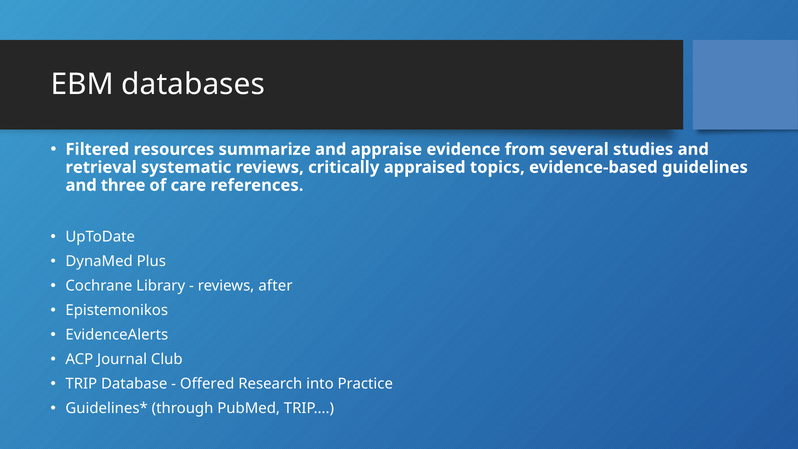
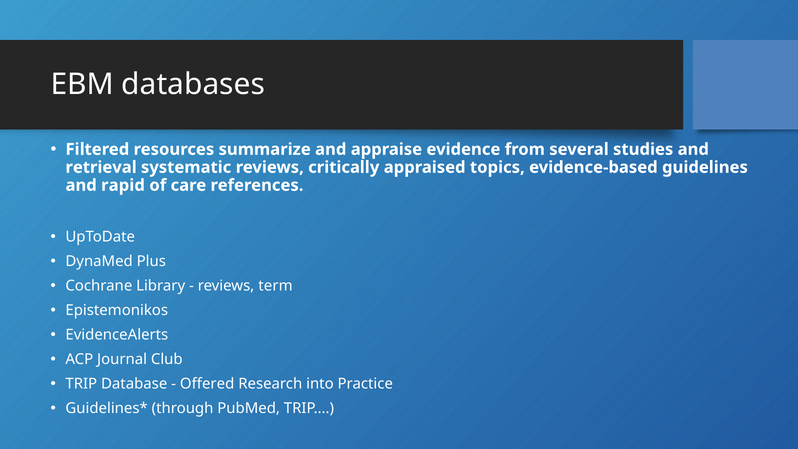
three: three -> rapid (123, 185)
after: after -> term (276, 286)
